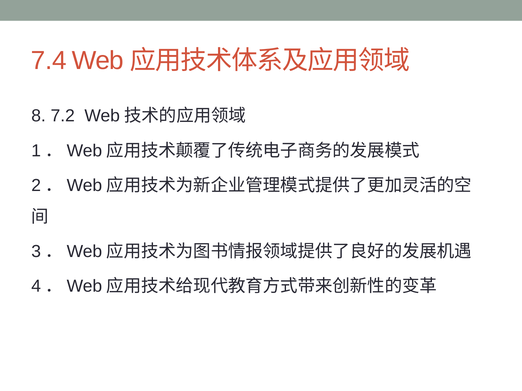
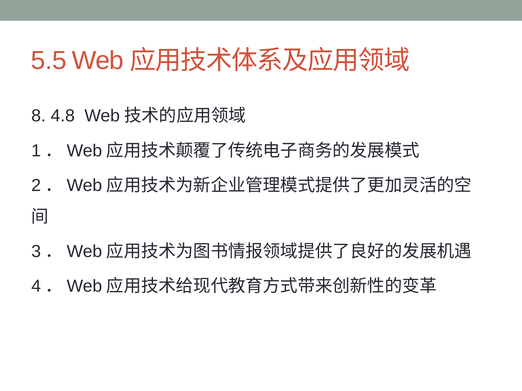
7.4: 7.4 -> 5.5 (49, 61)
7.2: 7.2 -> 4.8 (63, 116)
